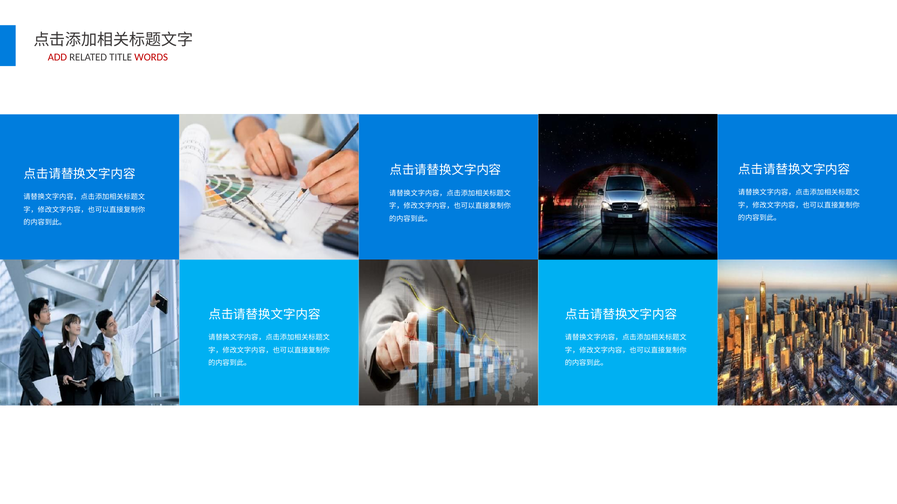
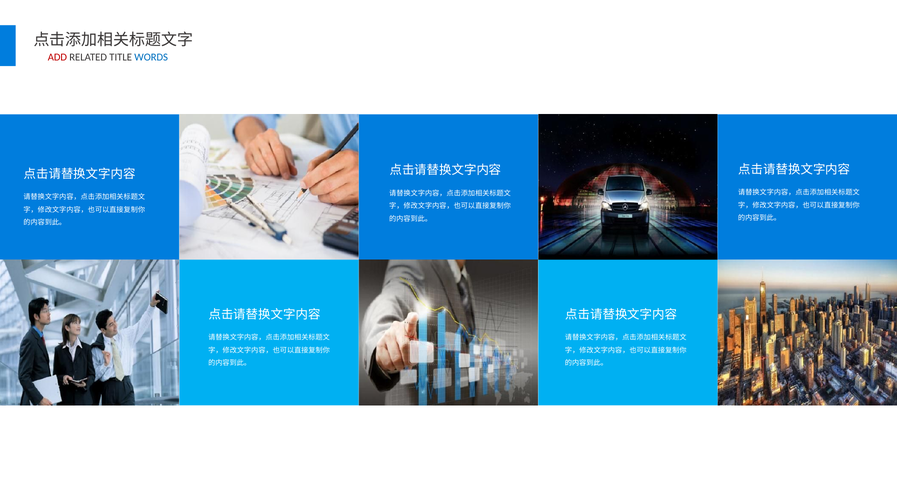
WORDS colour: red -> blue (151, 57)
